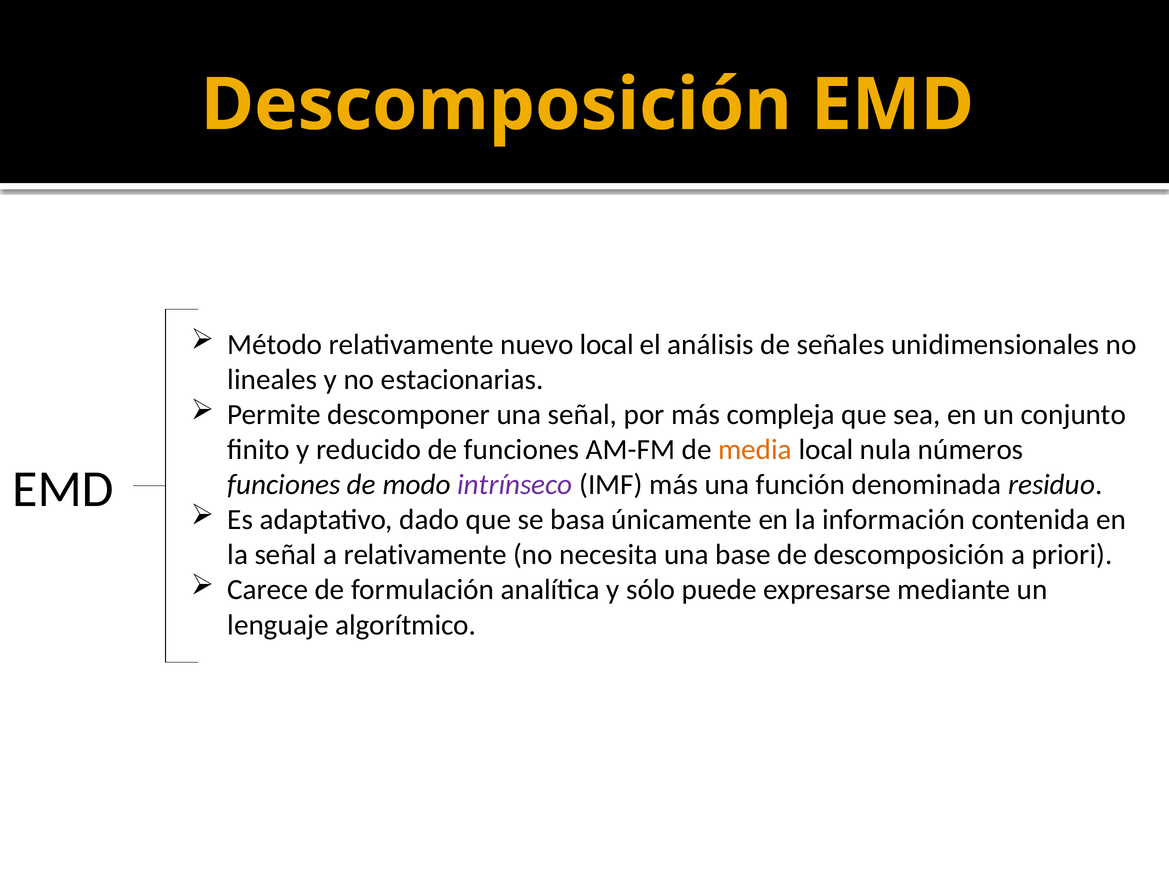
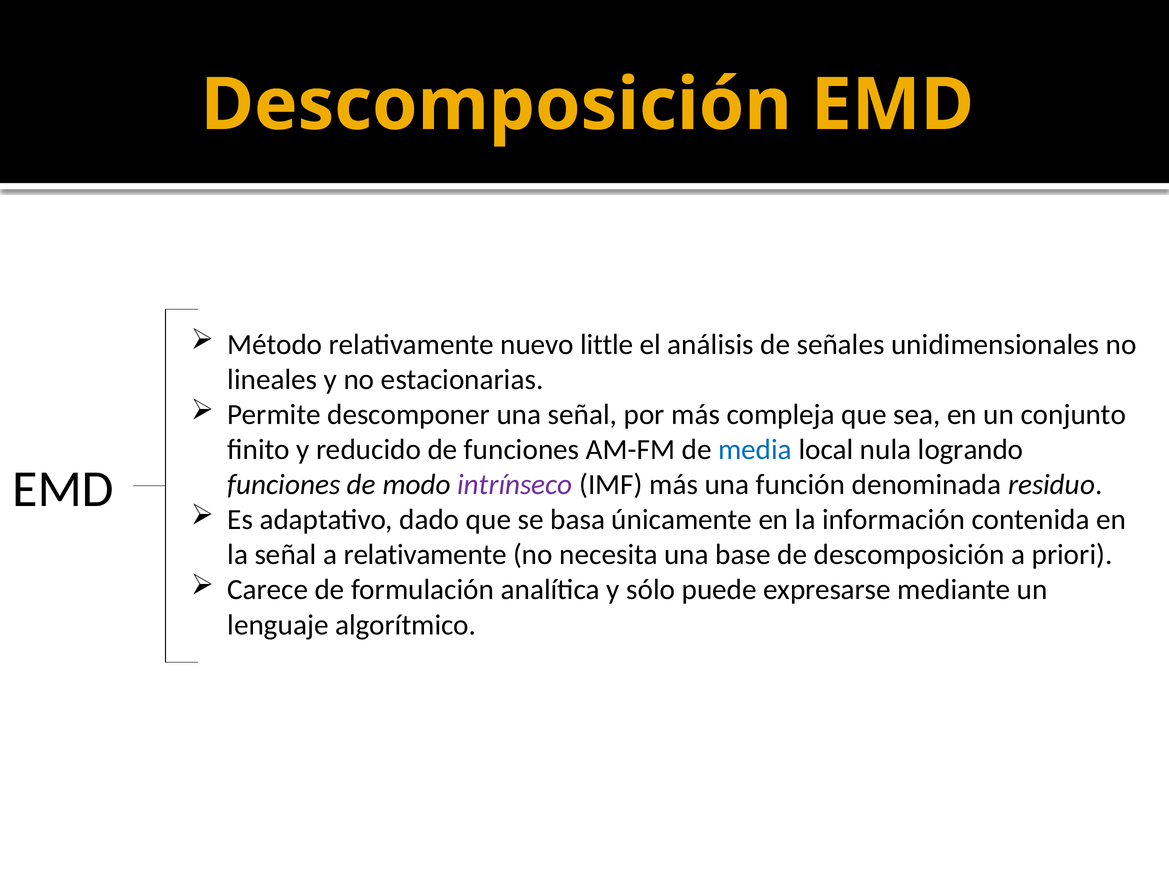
nuevo local: local -> little (607, 345)
media colour: orange -> blue (755, 450)
números: números -> logrando (971, 450)
